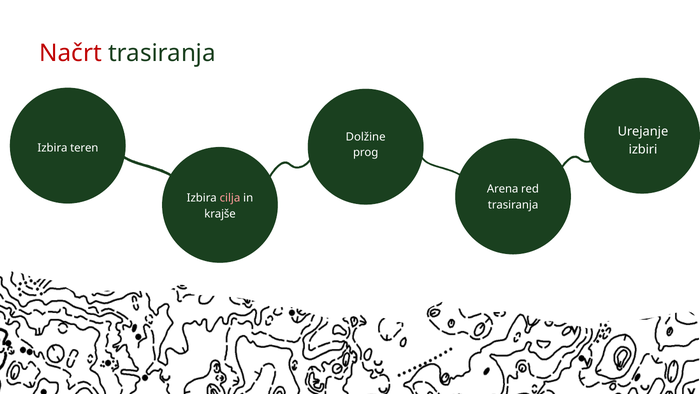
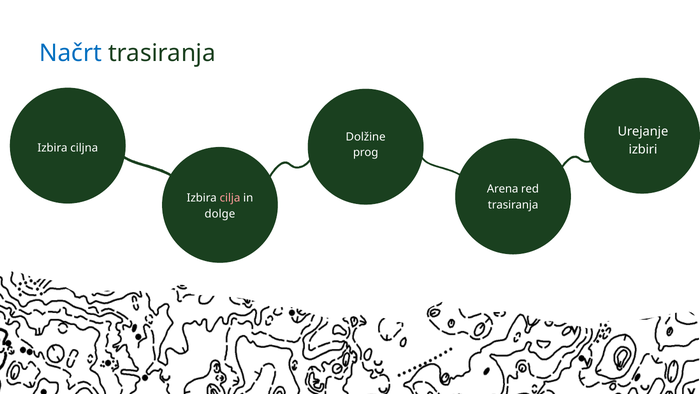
Načrt colour: red -> blue (71, 53)
teren: teren -> ciljna (84, 148)
krajše: krajše -> dolge (220, 214)
